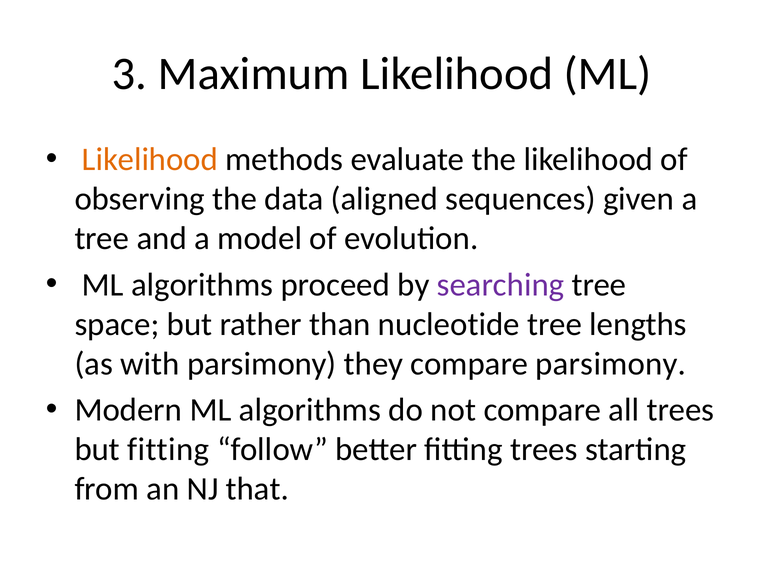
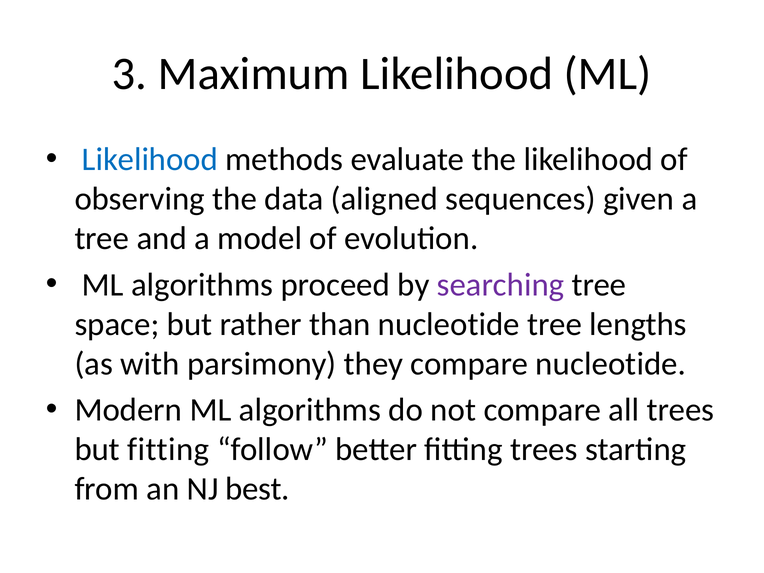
Likelihood colour: orange -> blue (150, 160)
compare parsimony: parsimony -> nucleotide (611, 364)
that: that -> best (258, 489)
